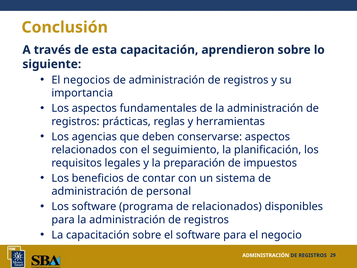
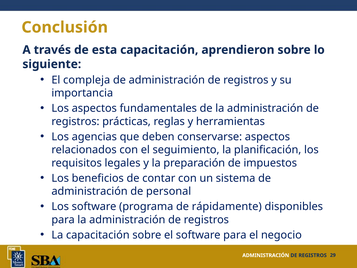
negocios: negocios -> compleja (87, 80)
de relacionados: relacionados -> rápidamente (227, 206)
